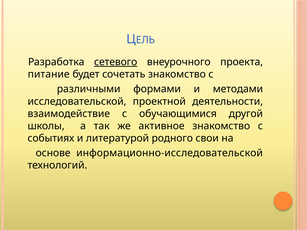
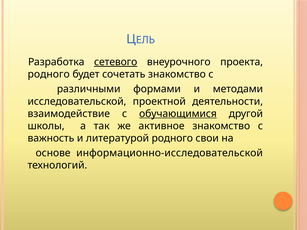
питание: питание -> родного (49, 74)
обучающимися underline: none -> present (178, 114)
событиях: событиях -> важность (51, 138)
